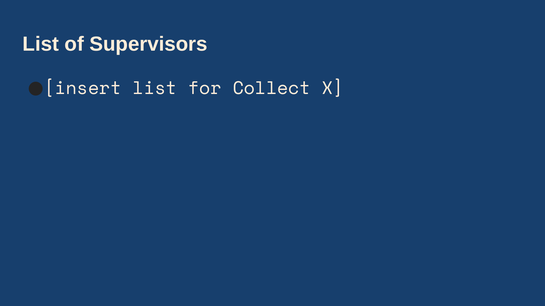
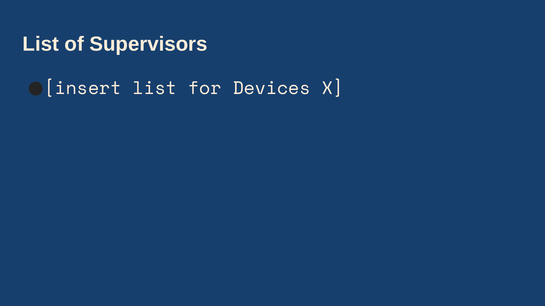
Collect: Collect -> Devices (272, 88)
